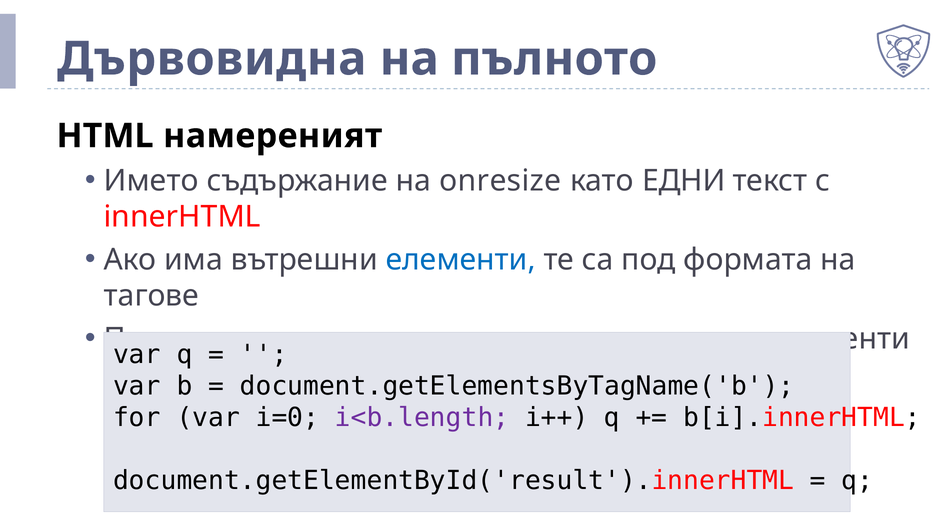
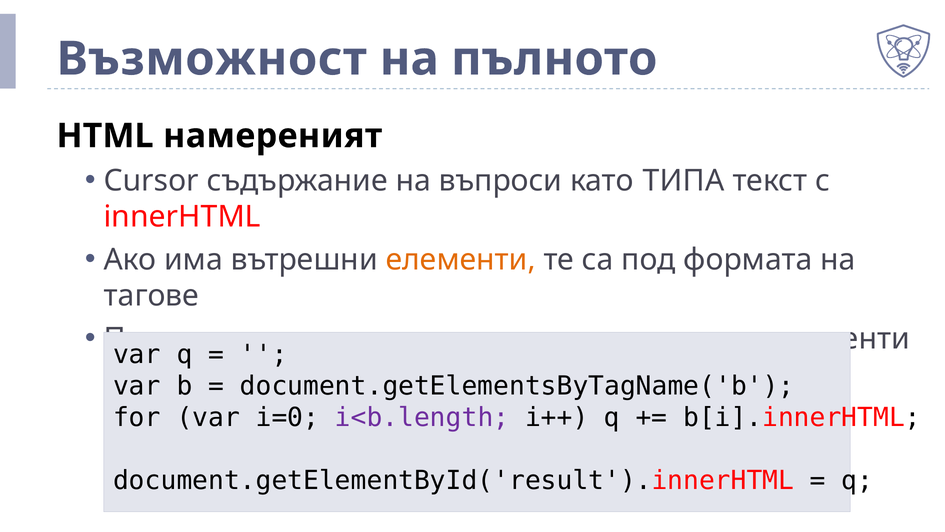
Дървовидна: Дървовидна -> Възможност (212, 59)
Името: Името -> Cursor (151, 181)
onresize: onresize -> въпроси (501, 181)
като ЕДНИ: ЕДНИ -> ТИПА (683, 181)
елементи colour: blue -> orange (461, 260)
